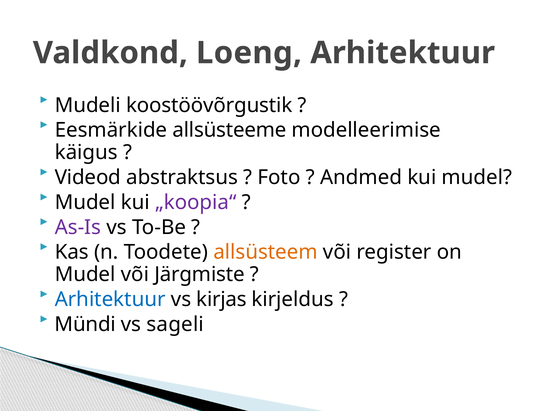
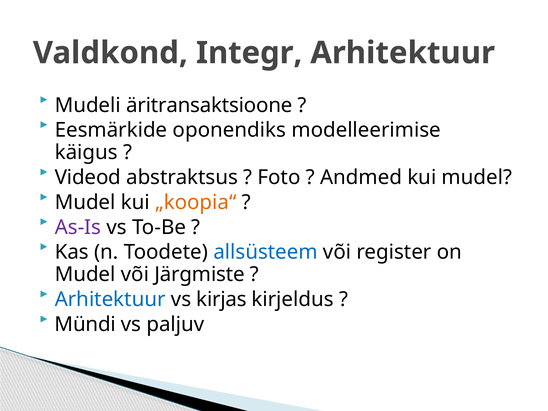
Loeng: Loeng -> Integr (249, 53)
koostöövõrgustik: koostöövõrgustik -> äritransaktsioone (209, 105)
allsüsteeme: allsüsteeme -> oponendiks (229, 130)
„koopia“ colour: purple -> orange (196, 202)
allsüsteem colour: orange -> blue (266, 252)
sageli: sageli -> paljuv (175, 324)
